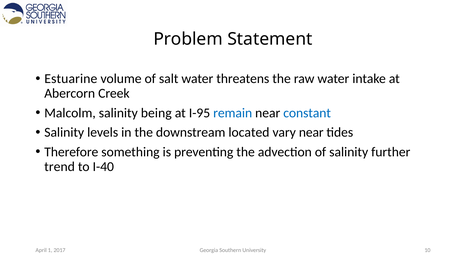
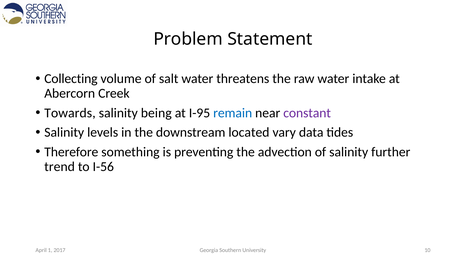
Estuarine: Estuarine -> Collecting (71, 79)
Malcolm: Malcolm -> Towards (70, 113)
constant colour: blue -> purple (307, 113)
vary near: near -> data (311, 133)
I-40: I-40 -> I-56 (103, 167)
